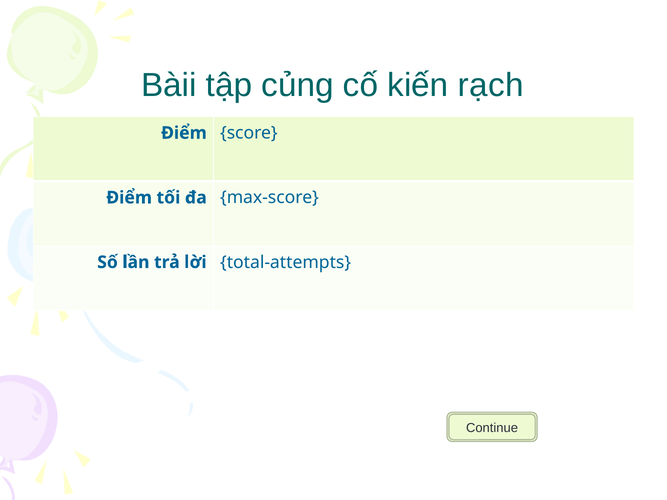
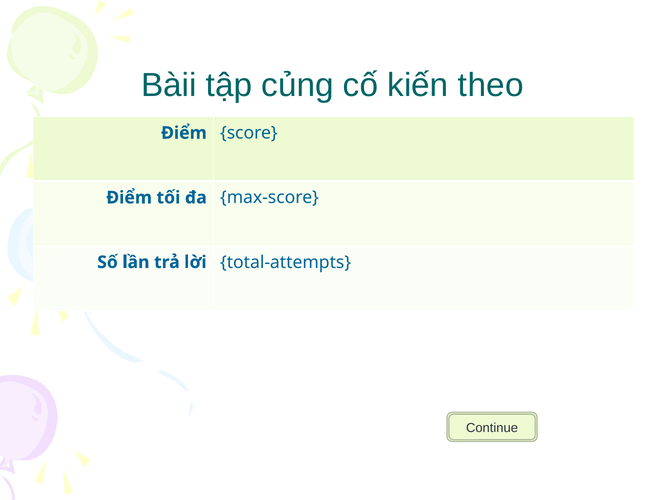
rạch: rạch -> theo (491, 85)
